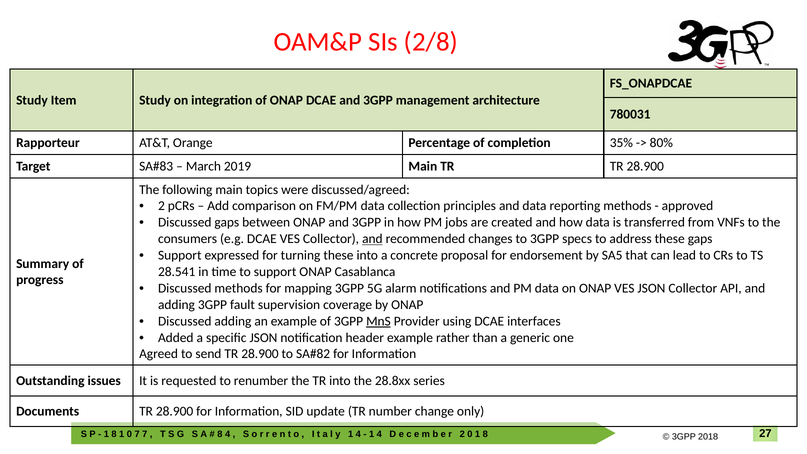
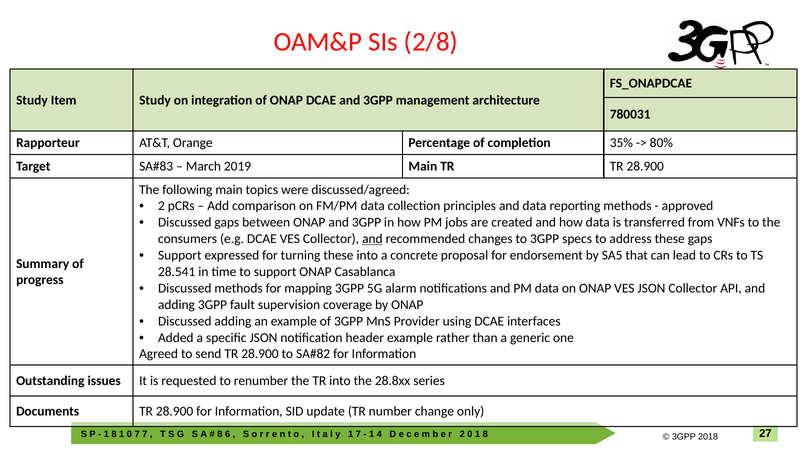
MnS underline: present -> none (378, 321)
4: 4 -> 6 (228, 434)
4: 4 -> 7 (358, 434)
